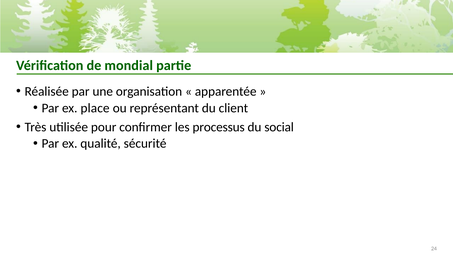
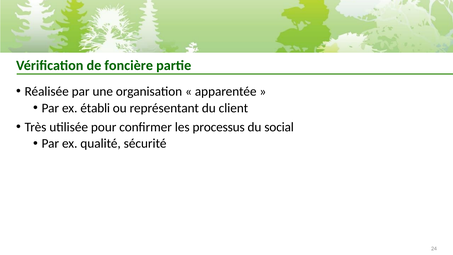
mondial: mondial -> foncière (129, 66)
place: place -> établi (95, 108)
